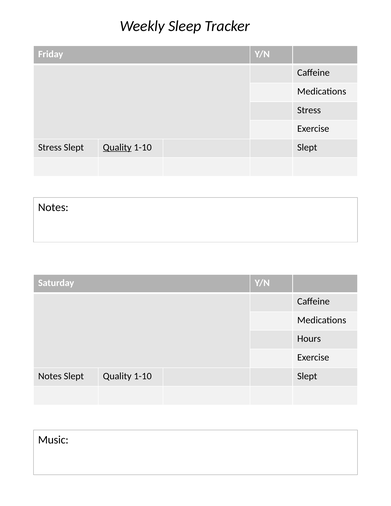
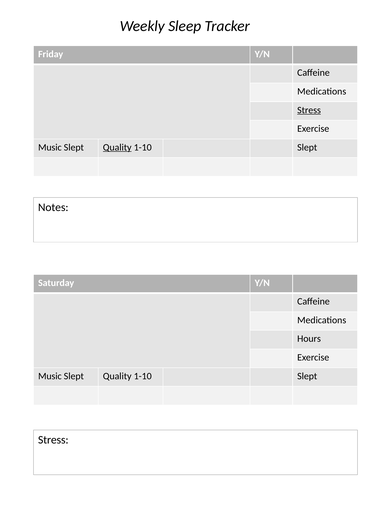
Stress underline: none -> present (309, 110)
Stress: Stress -> Music (50, 147)
Notes: Notes -> Music (50, 376)
Music: Music -> Stress (53, 440)
